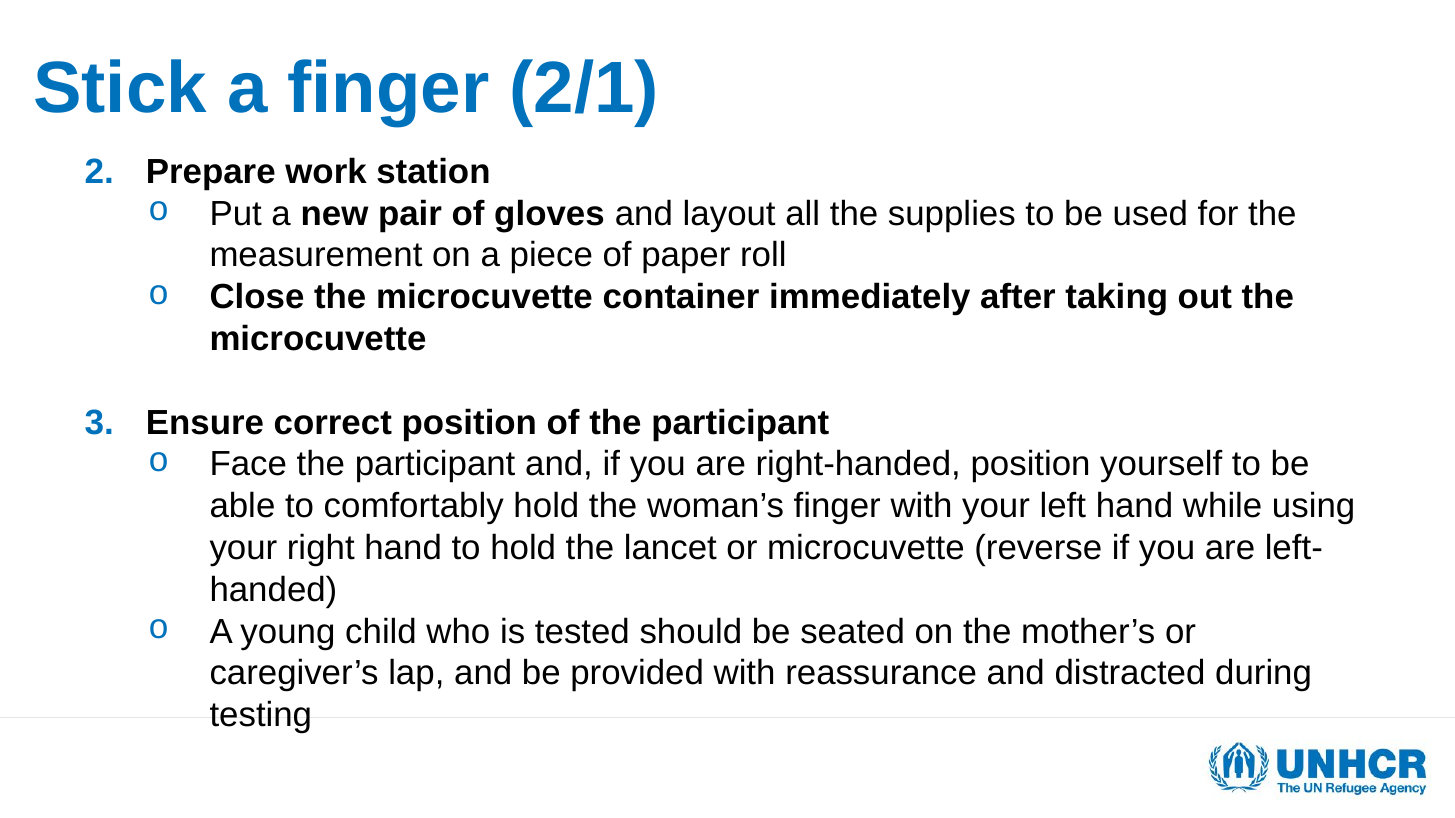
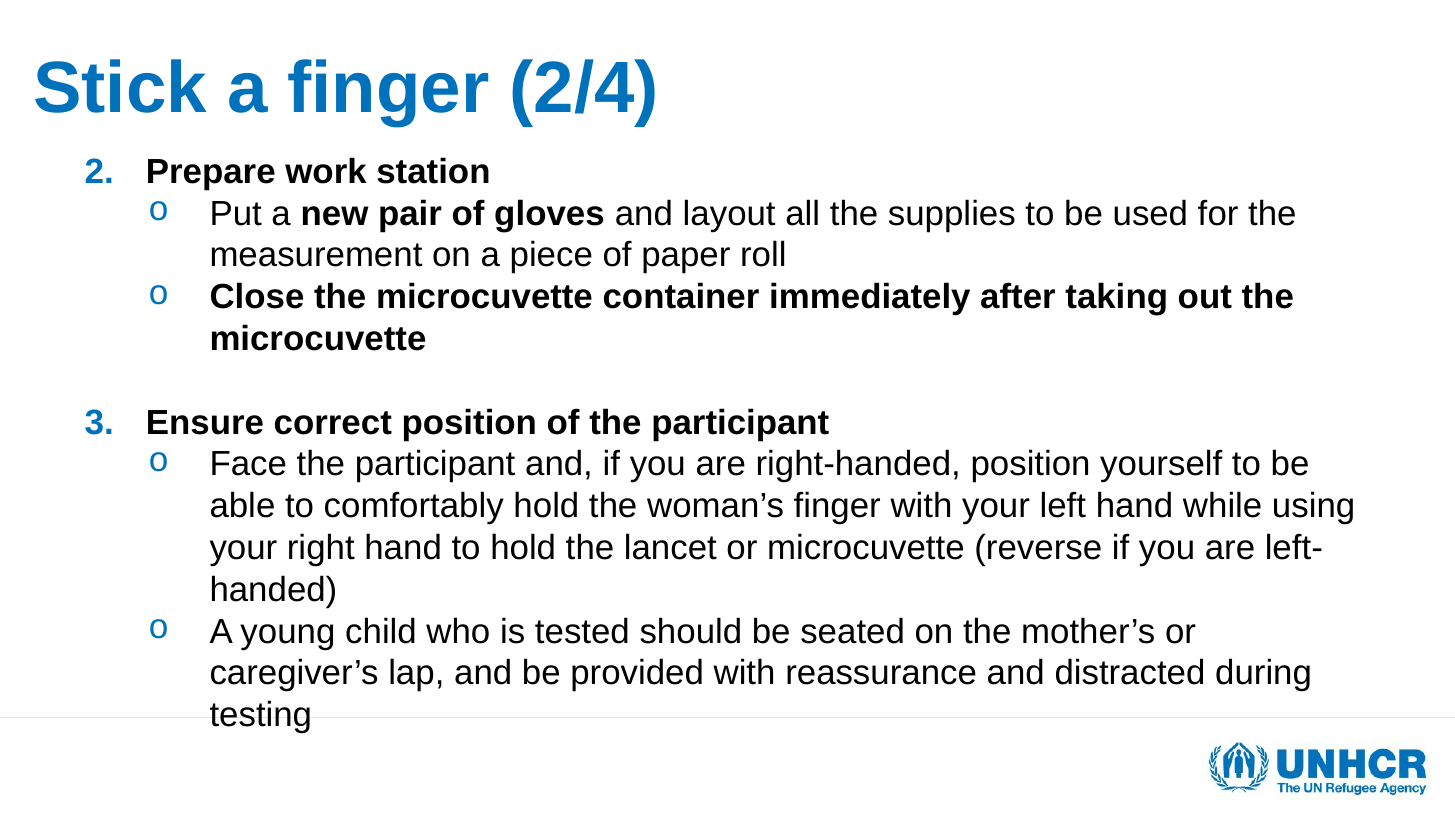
2/1: 2/1 -> 2/4 (584, 88)
